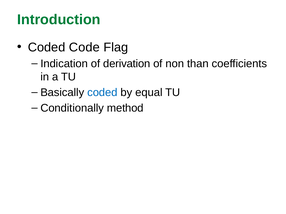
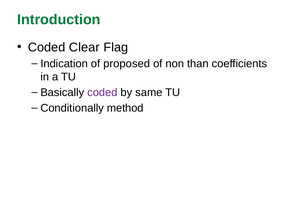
Code: Code -> Clear (84, 47)
derivation: derivation -> proposed (127, 64)
coded colour: blue -> purple (102, 93)
equal: equal -> same (149, 93)
